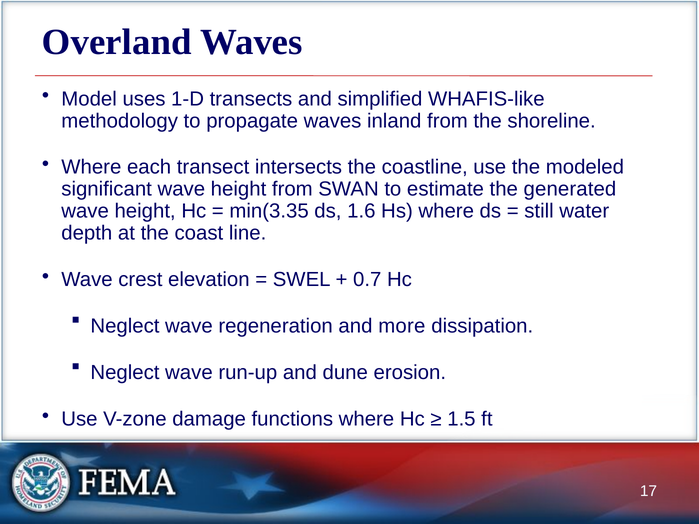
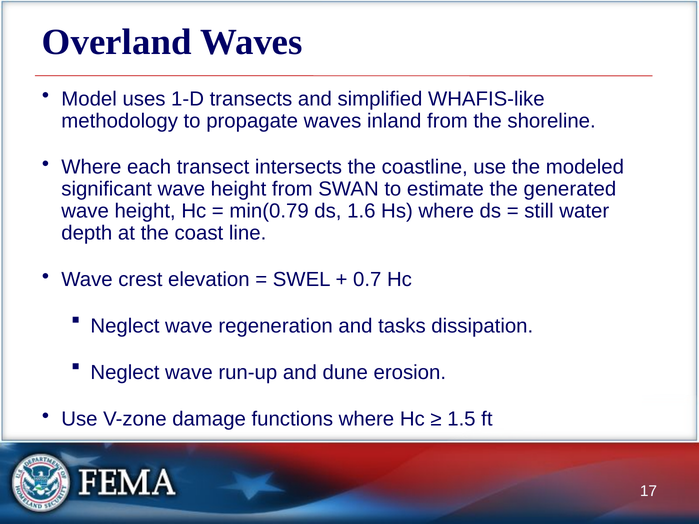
min(3.35: min(3.35 -> min(0.79 (269, 211)
more: more -> tasks (402, 326)
